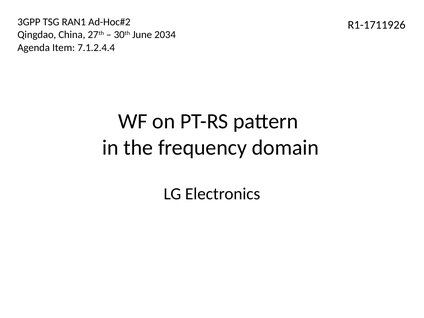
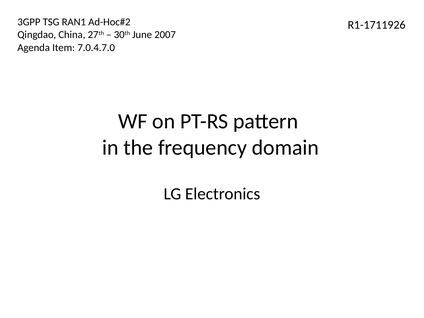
2034: 2034 -> 2007 (165, 35)
7.1.2.4.4: 7.1.2.4.4 -> 7.0.4.7.0 (96, 48)
